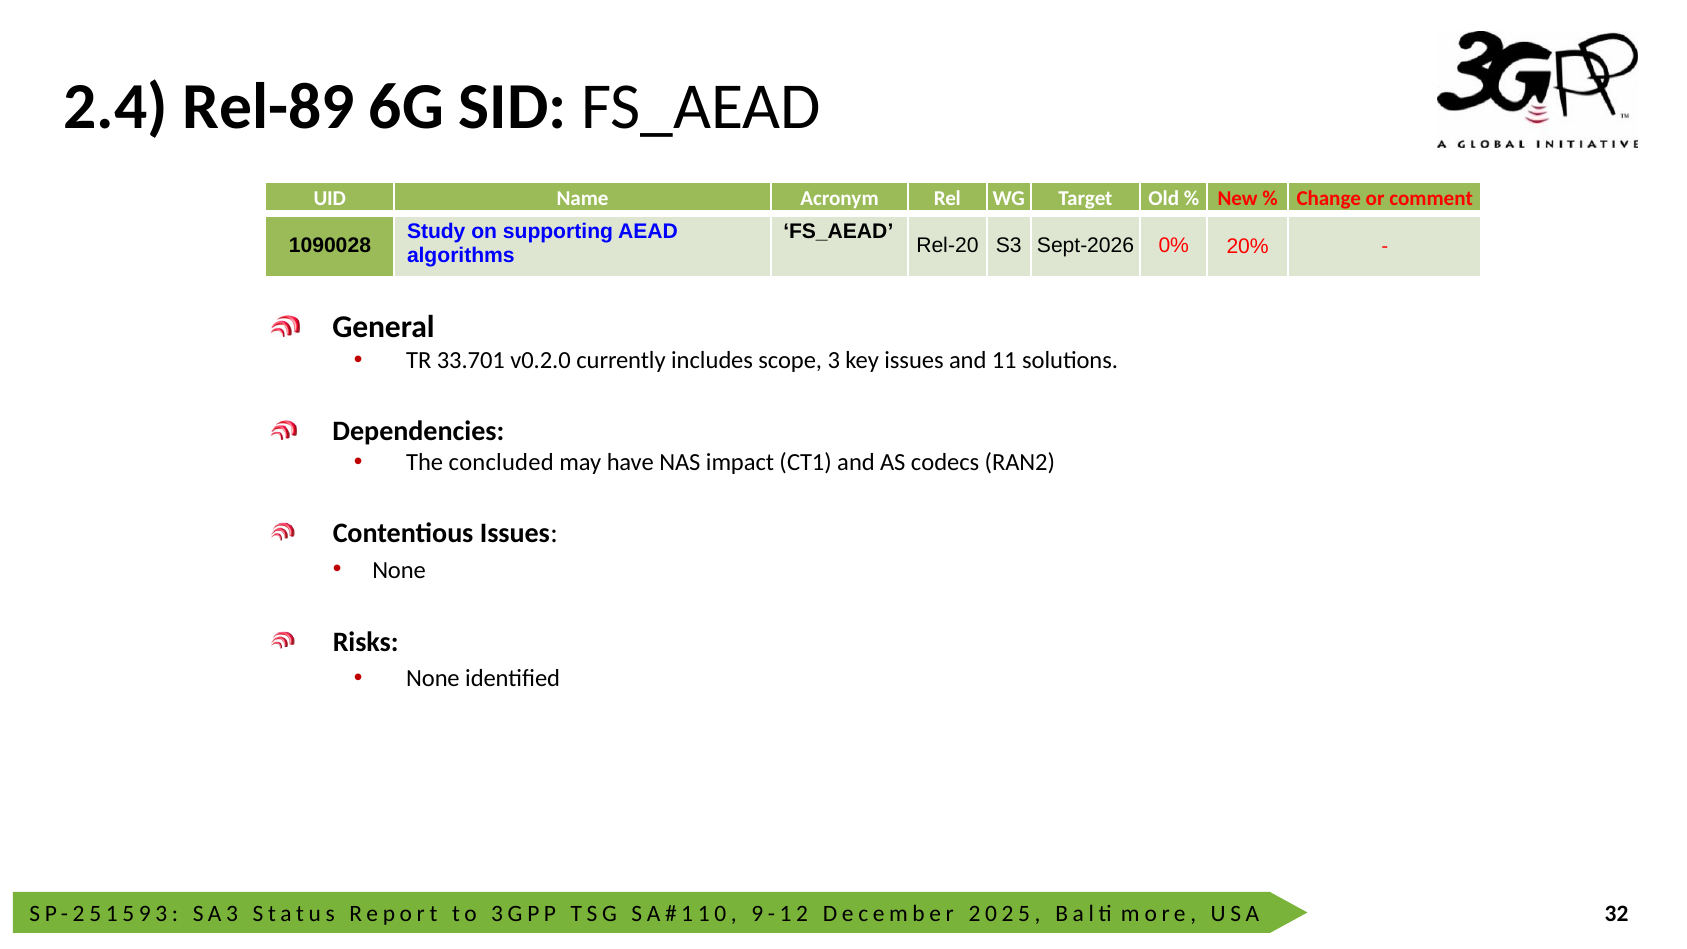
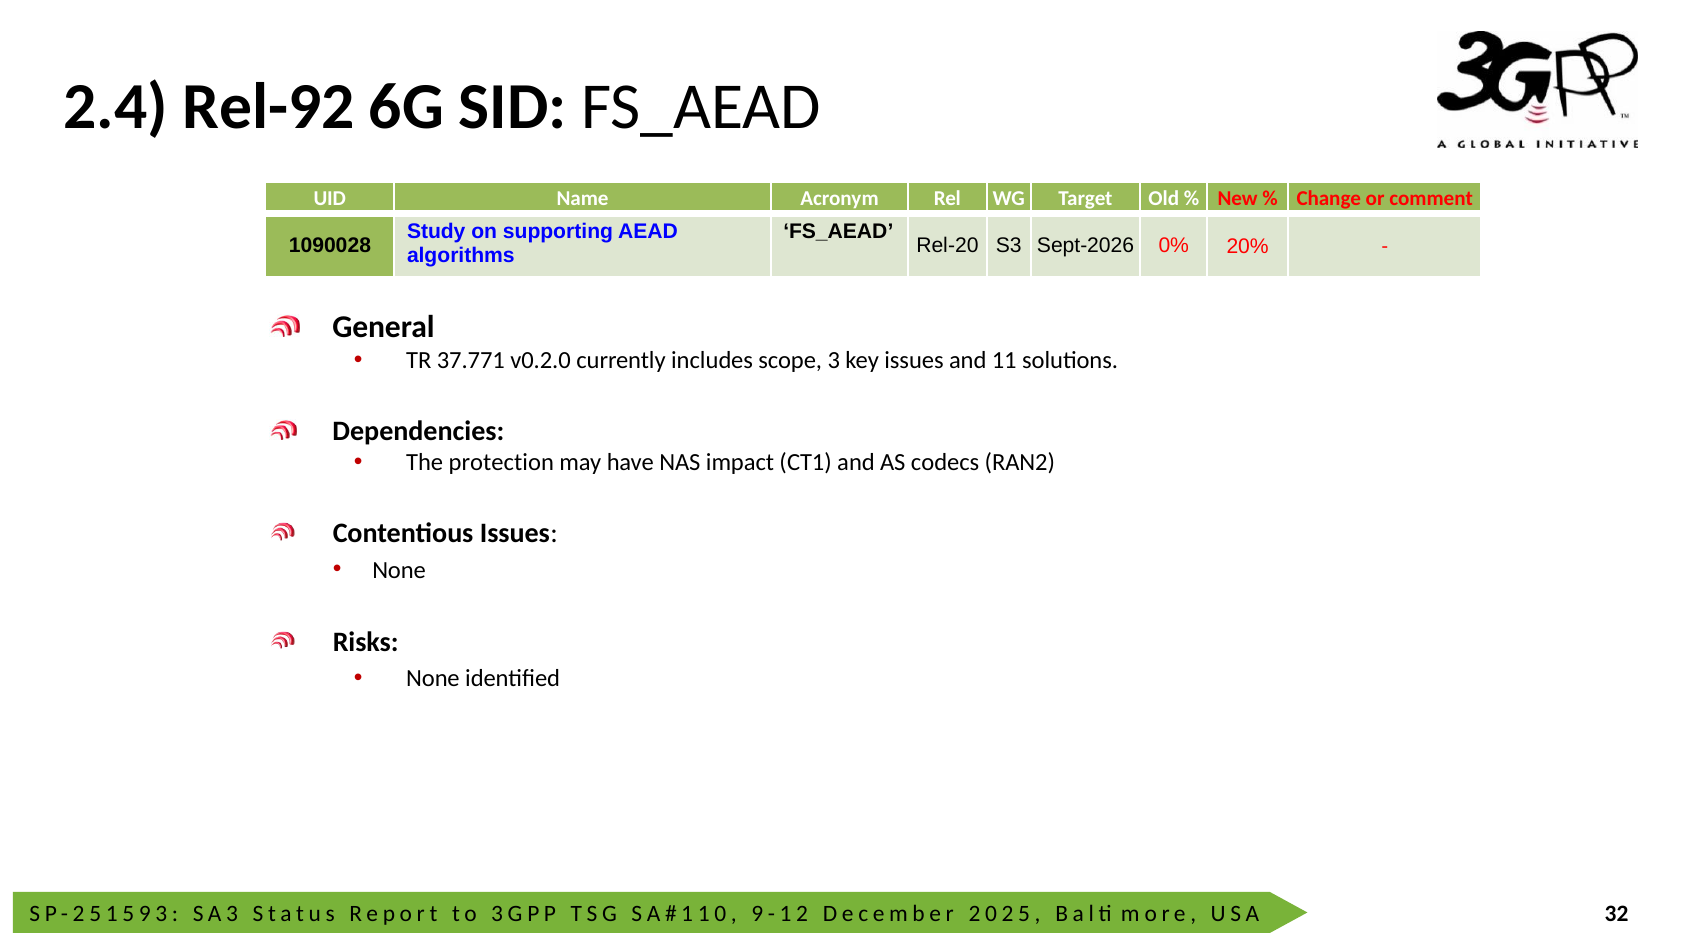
Rel-89: Rel-89 -> Rel-92 (269, 107)
33.701: 33.701 -> 37.771 (471, 361)
concluded: concluded -> protection (501, 463)
